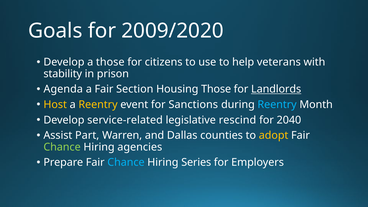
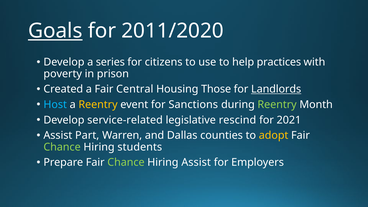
Goals underline: none -> present (55, 31)
2009/2020: 2009/2020 -> 2011/2020 (173, 31)
a those: those -> series (110, 62)
veterans: veterans -> practices (279, 62)
stability: stability -> poverty (63, 74)
Agenda: Agenda -> Created (63, 89)
Section: Section -> Central (135, 89)
Host colour: yellow -> light blue (55, 105)
Reentry colour: light blue -> light green (277, 105)
2040: 2040 -> 2021 (289, 120)
agencies: agencies -> students (140, 147)
Chance colour: light blue -> light green (126, 162)
Hiring Series: Series -> Assist (196, 162)
